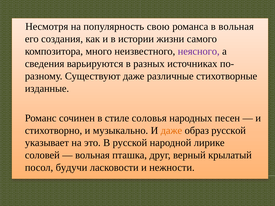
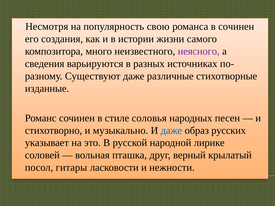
в вольная: вольная -> сочинен (236, 27)
даже colour: orange -> blue (171, 131)
образ русской: русской -> русских (229, 131)
будучи: будучи -> гитары (71, 168)
